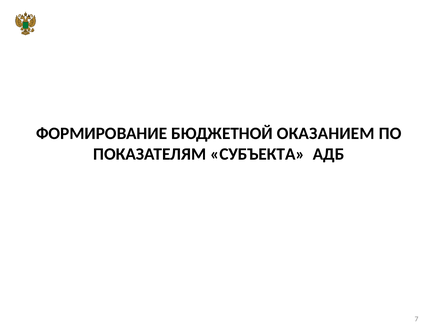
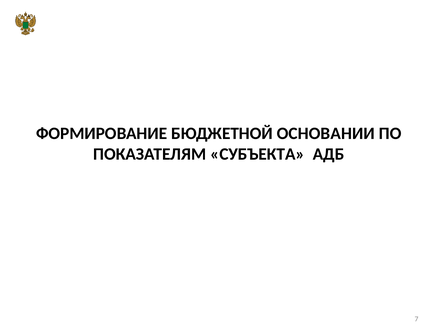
ОКАЗАНИЕМ: ОКАЗАНИЕМ -> ОСНОВАНИИ (326, 133)
